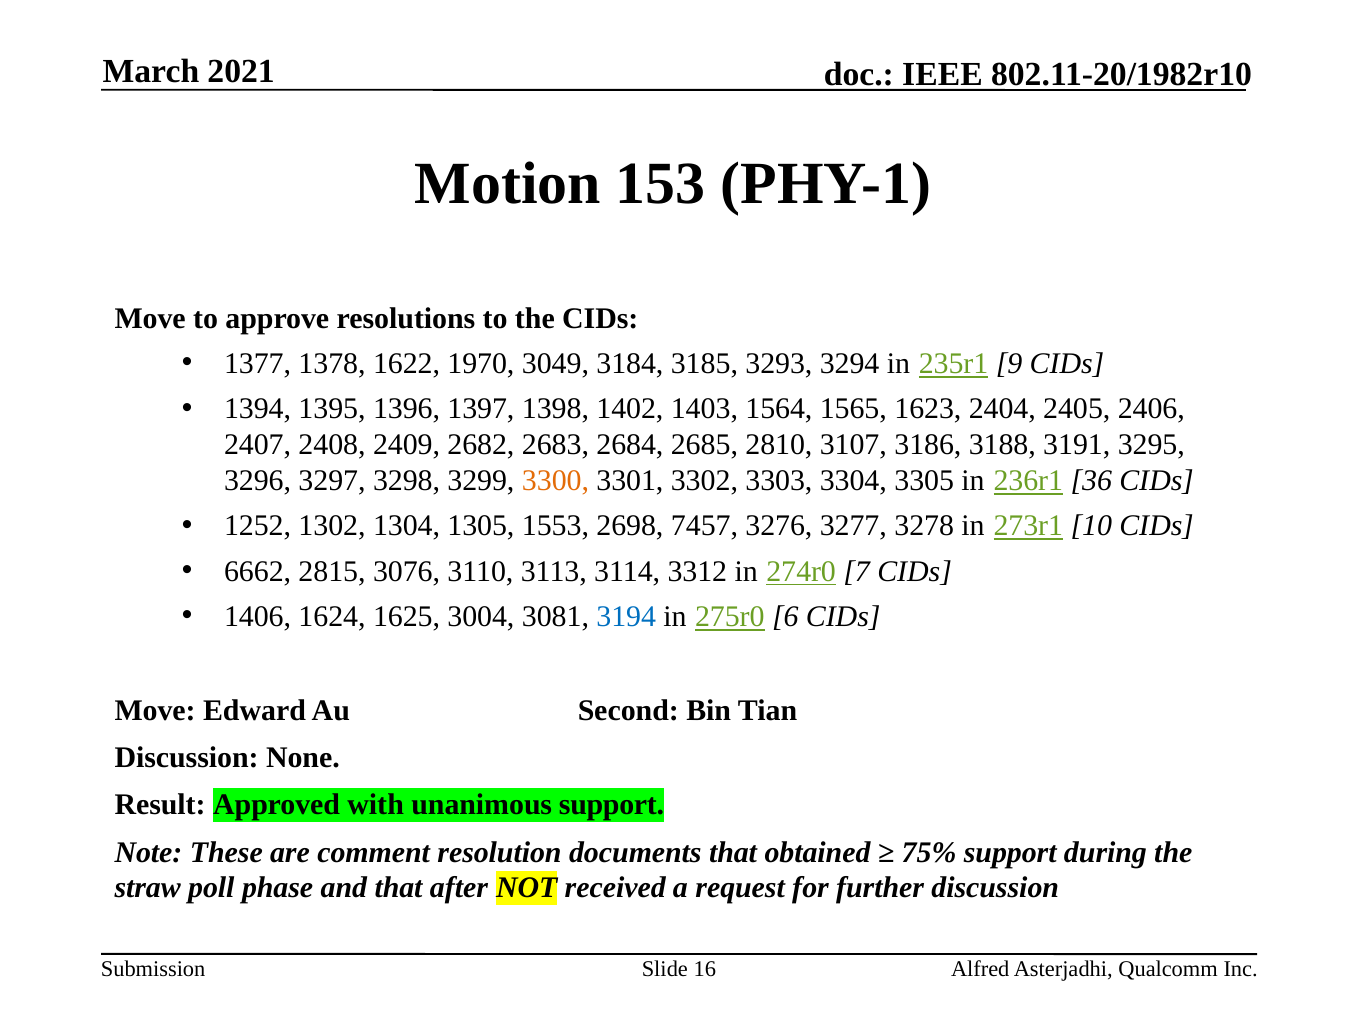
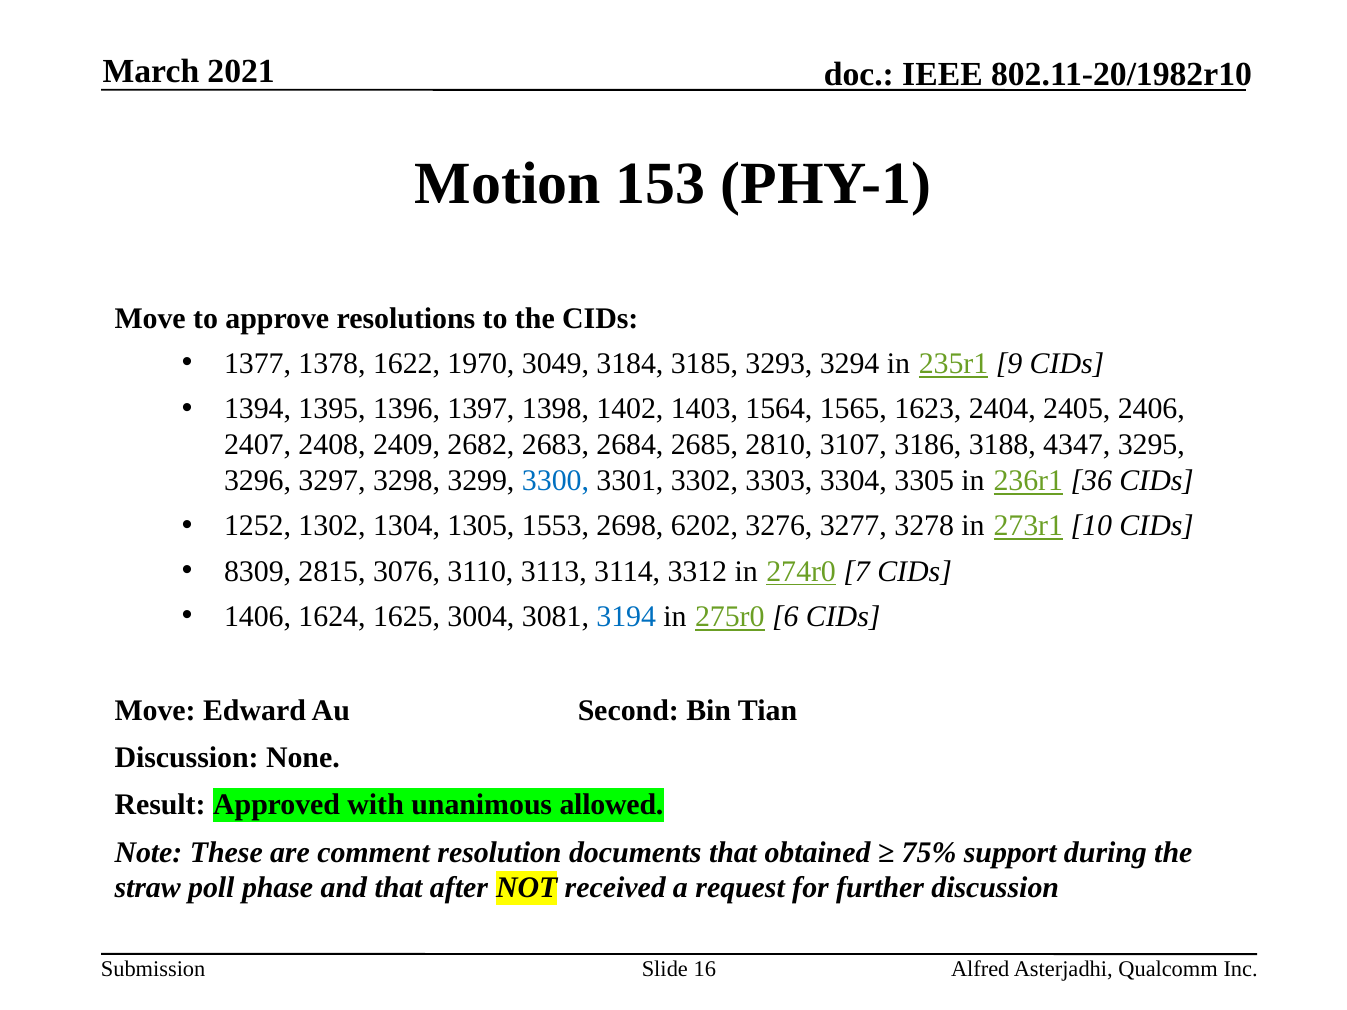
3191: 3191 -> 4347 (1077, 445)
3300 colour: orange -> blue (556, 481)
7457: 7457 -> 6202 (705, 526)
6662: 6662 -> 8309 (258, 571)
unanimous support: support -> allowed (611, 805)
